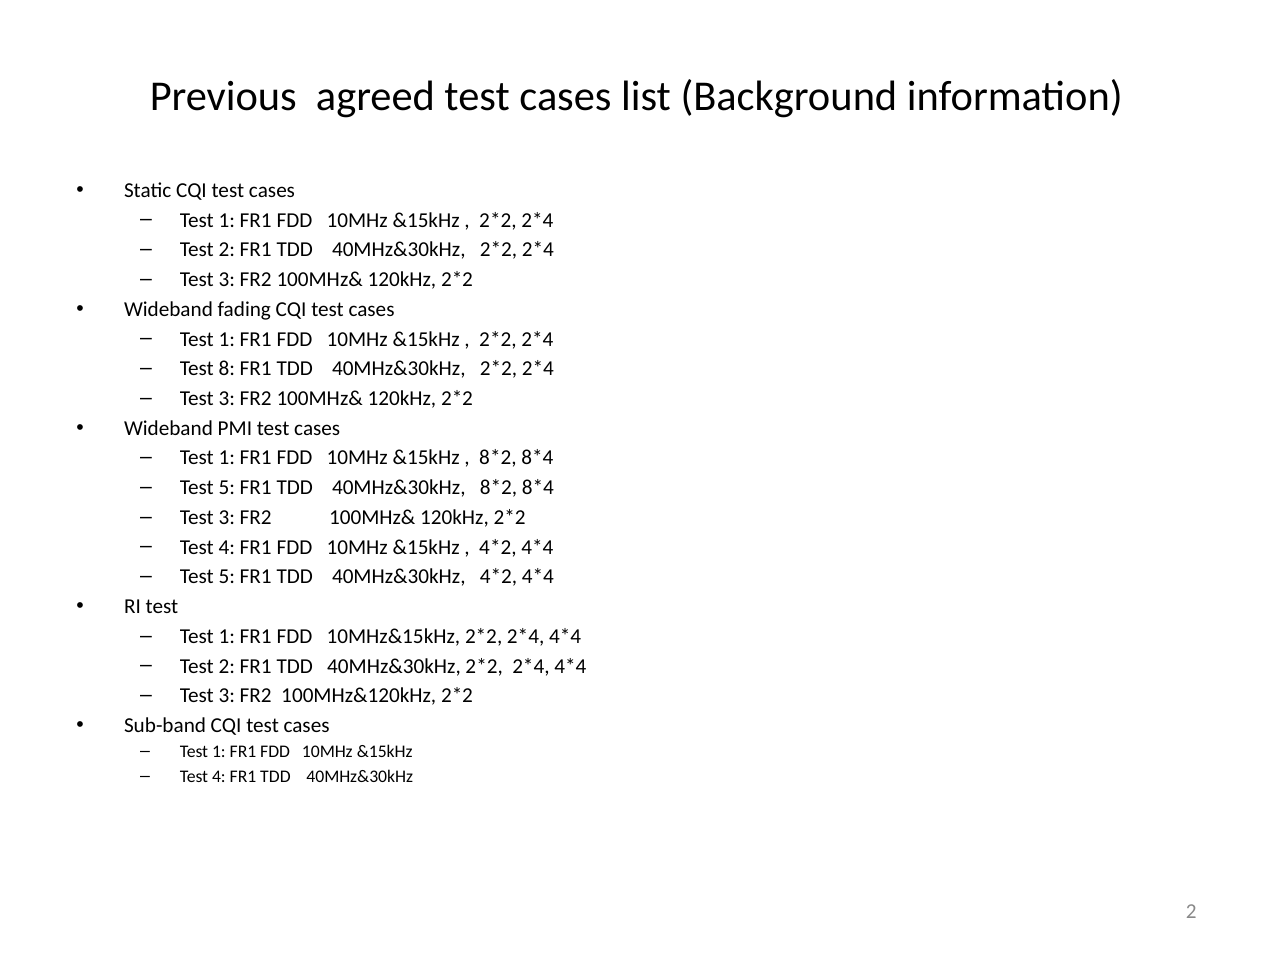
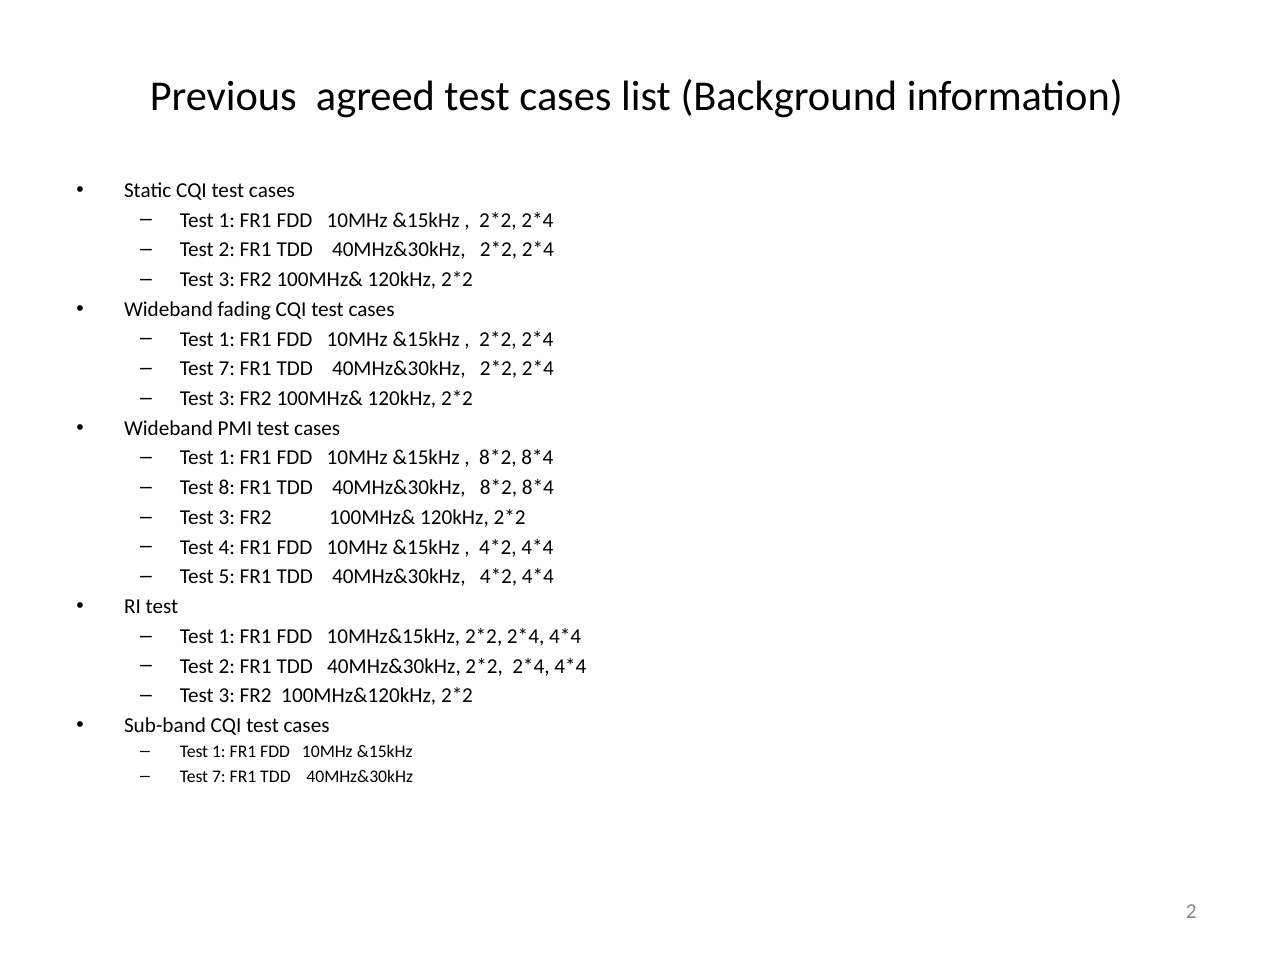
8: 8 -> 7 (227, 369)
5: 5 -> 8 (227, 488)
4: 4 -> 7 (219, 777)
